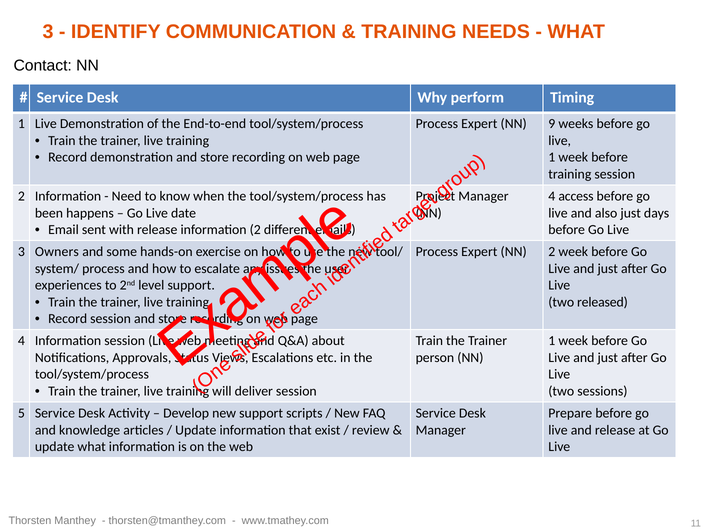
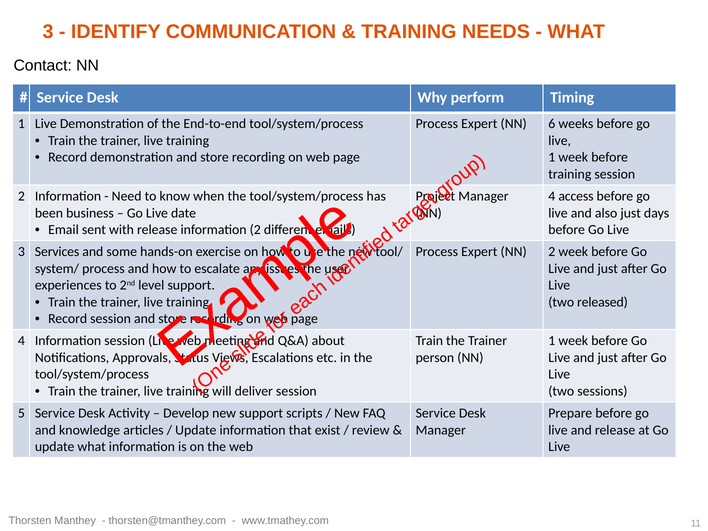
9: 9 -> 6 (552, 124)
happens: happens -> business (90, 213)
Owners: Owners -> Services (57, 252)
